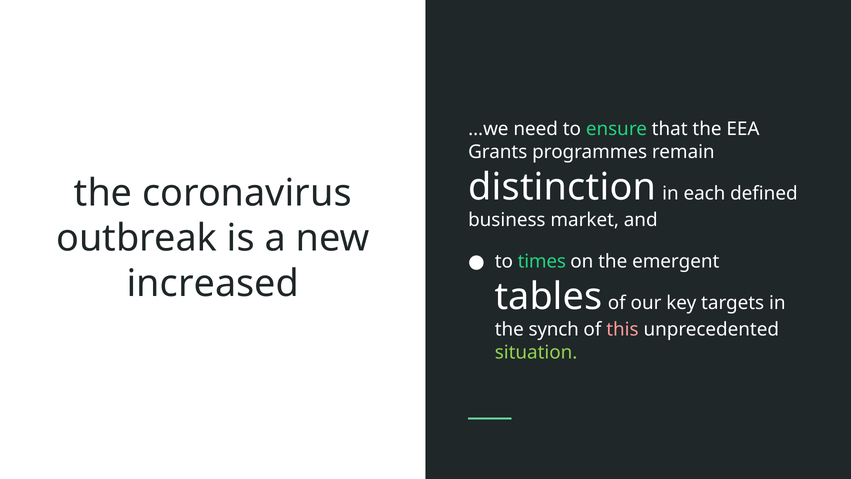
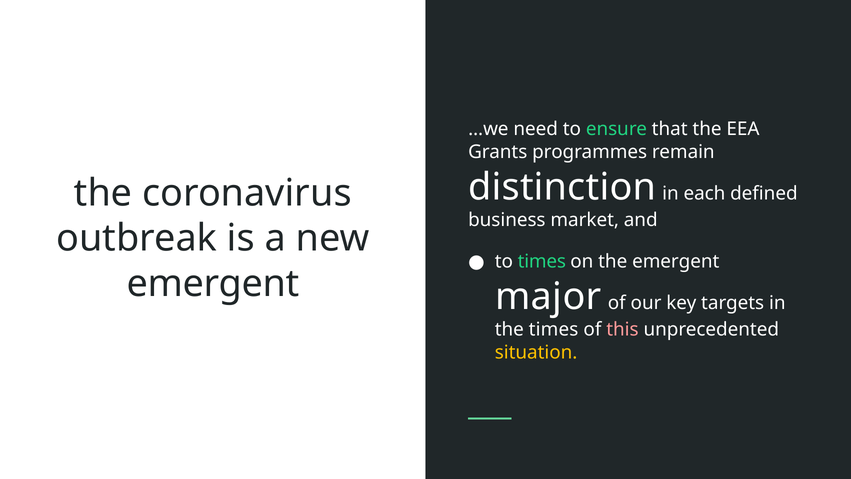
increased: increased -> emergent (213, 284)
tables: tables -> major (548, 297)
the synch: synch -> times (554, 330)
situation colour: light green -> yellow (536, 352)
